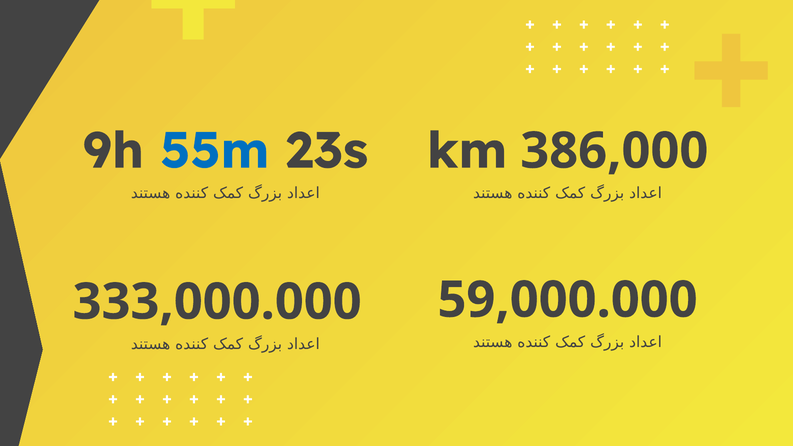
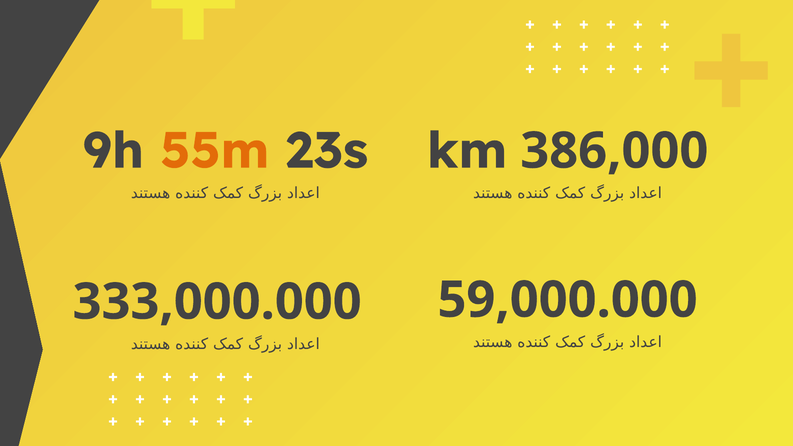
55m colour: blue -> orange (215, 151)
